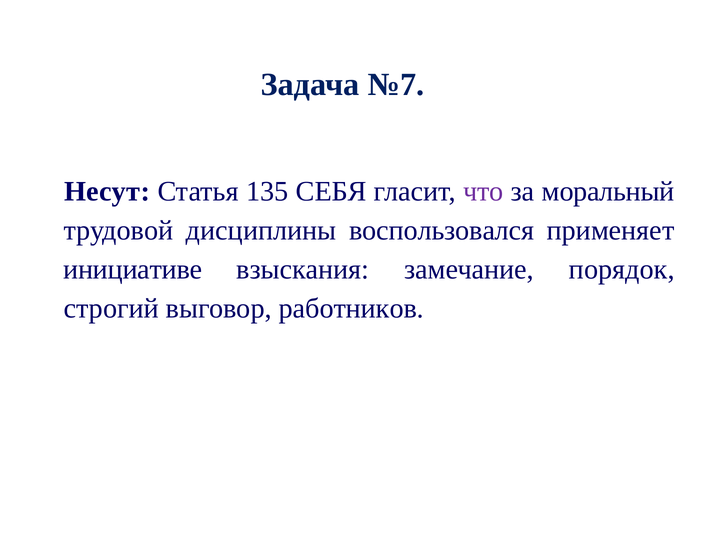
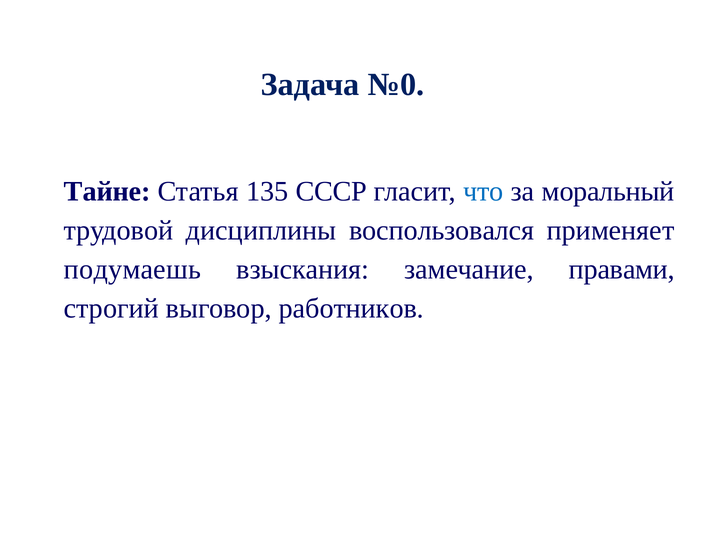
№7: №7 -> №0 (396, 85)
Несут: Несут -> Тайне (107, 192)
СЕБЯ: СЕБЯ -> СССР (331, 192)
что colour: purple -> blue (483, 192)
инициативе: инициативе -> подумаешь (132, 270)
порядок: порядок -> правами (622, 270)
